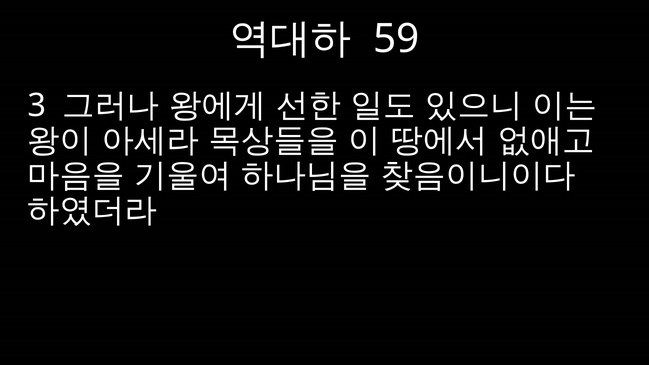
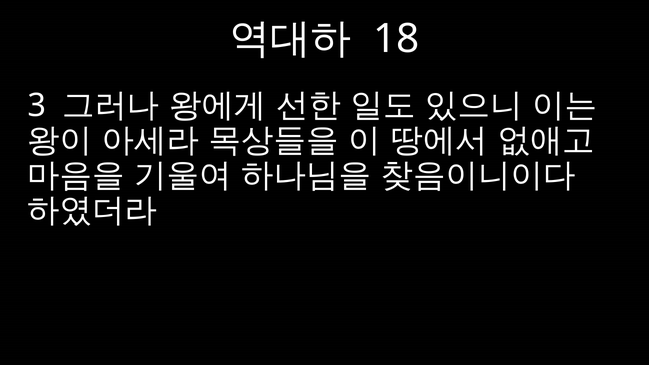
59: 59 -> 18 (396, 39)
